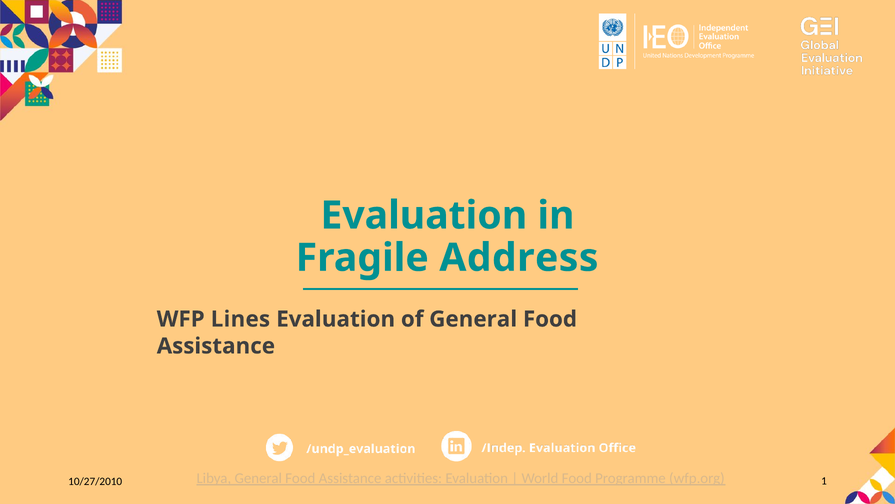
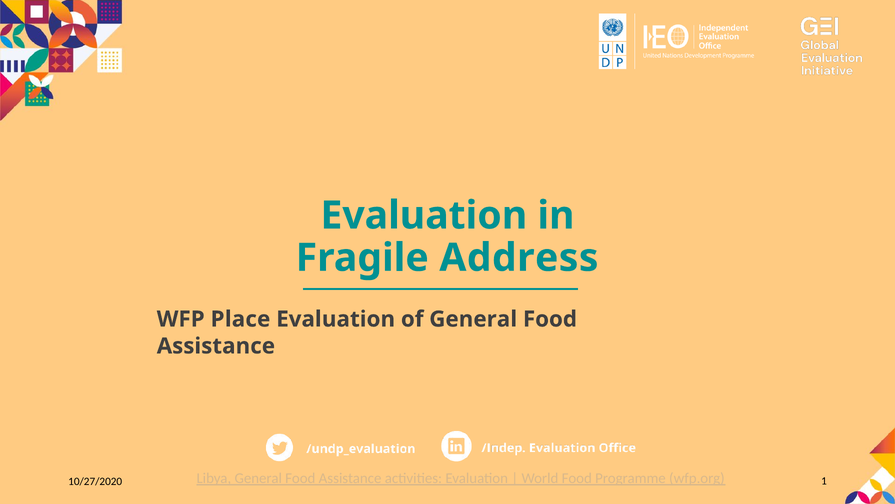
Lines: Lines -> Place (240, 319)
10/27/2010: 10/27/2010 -> 10/27/2020 (95, 481)
